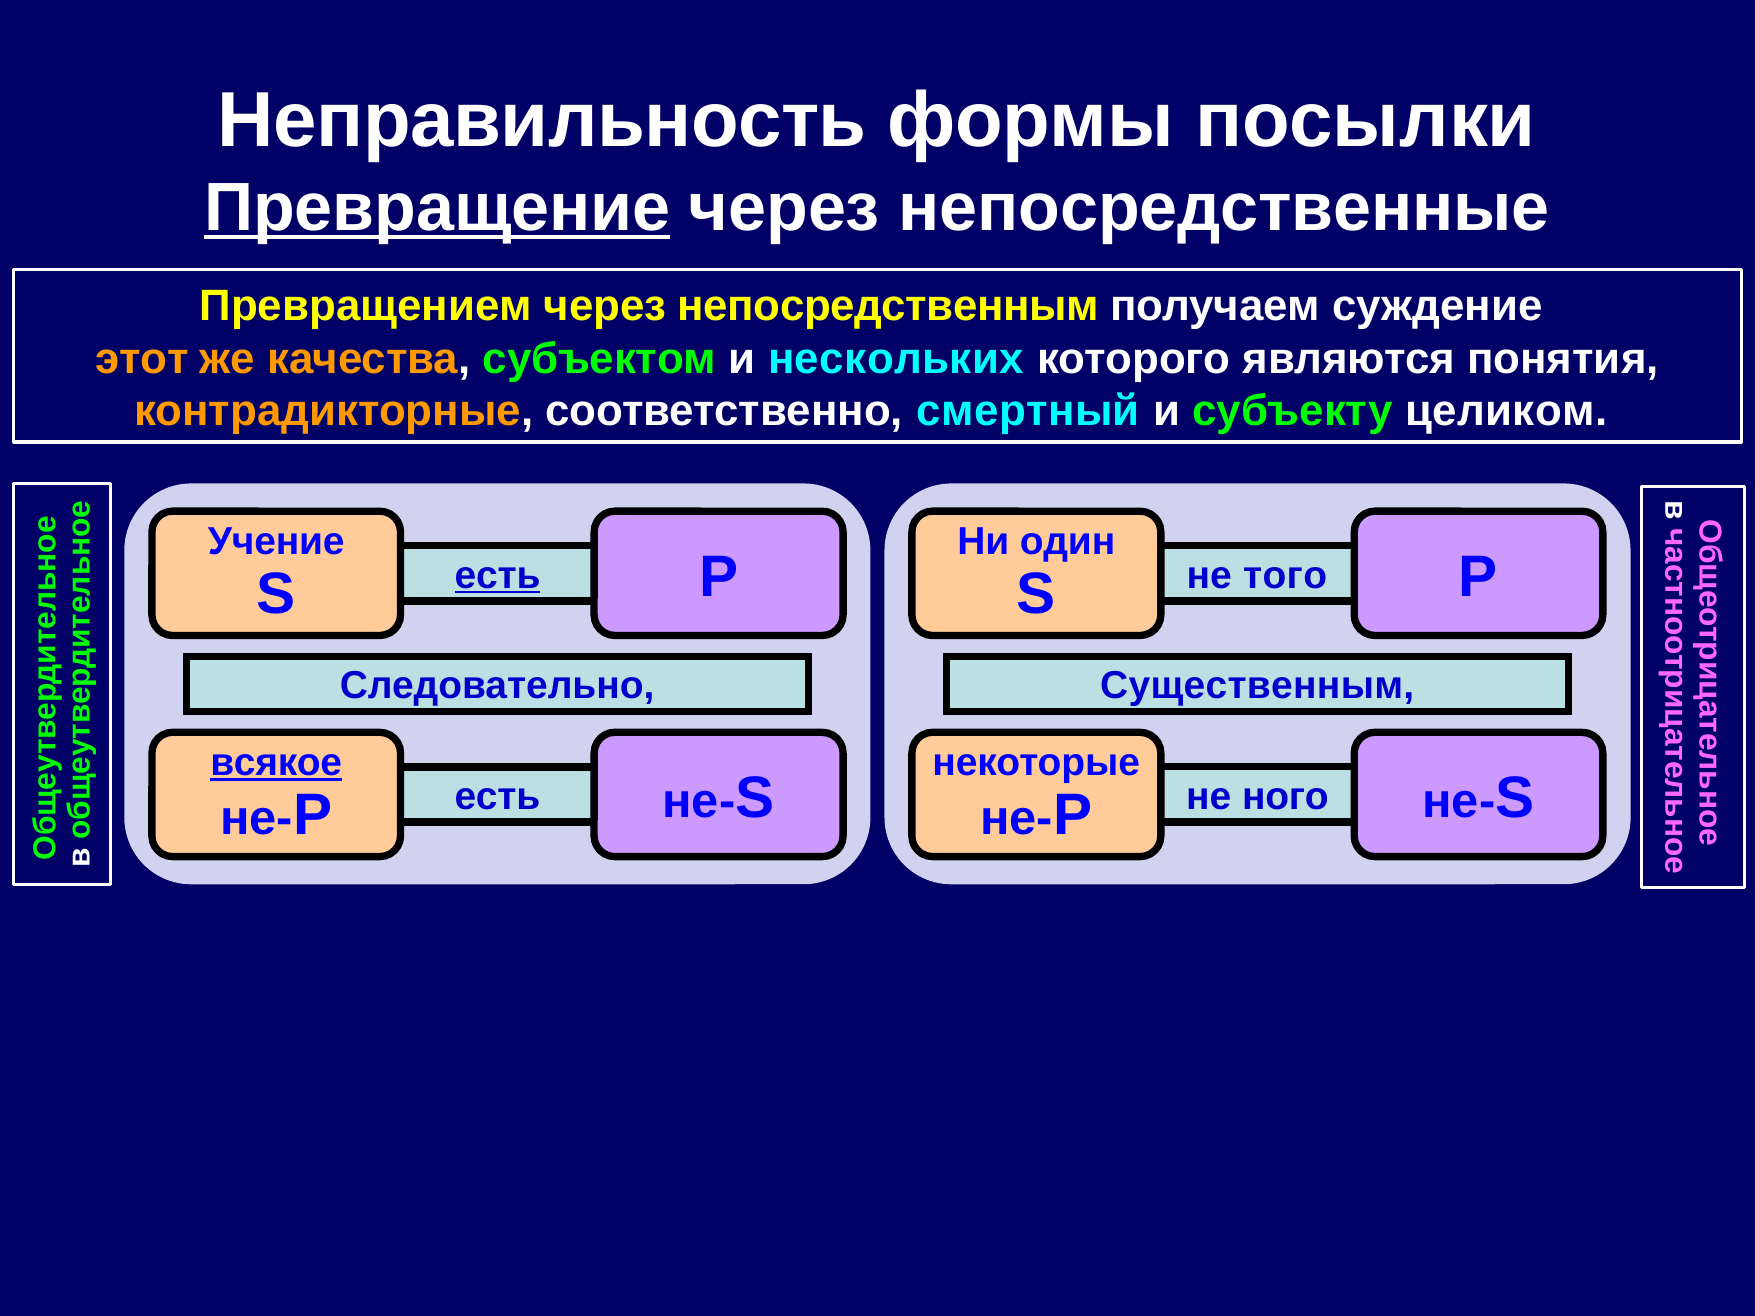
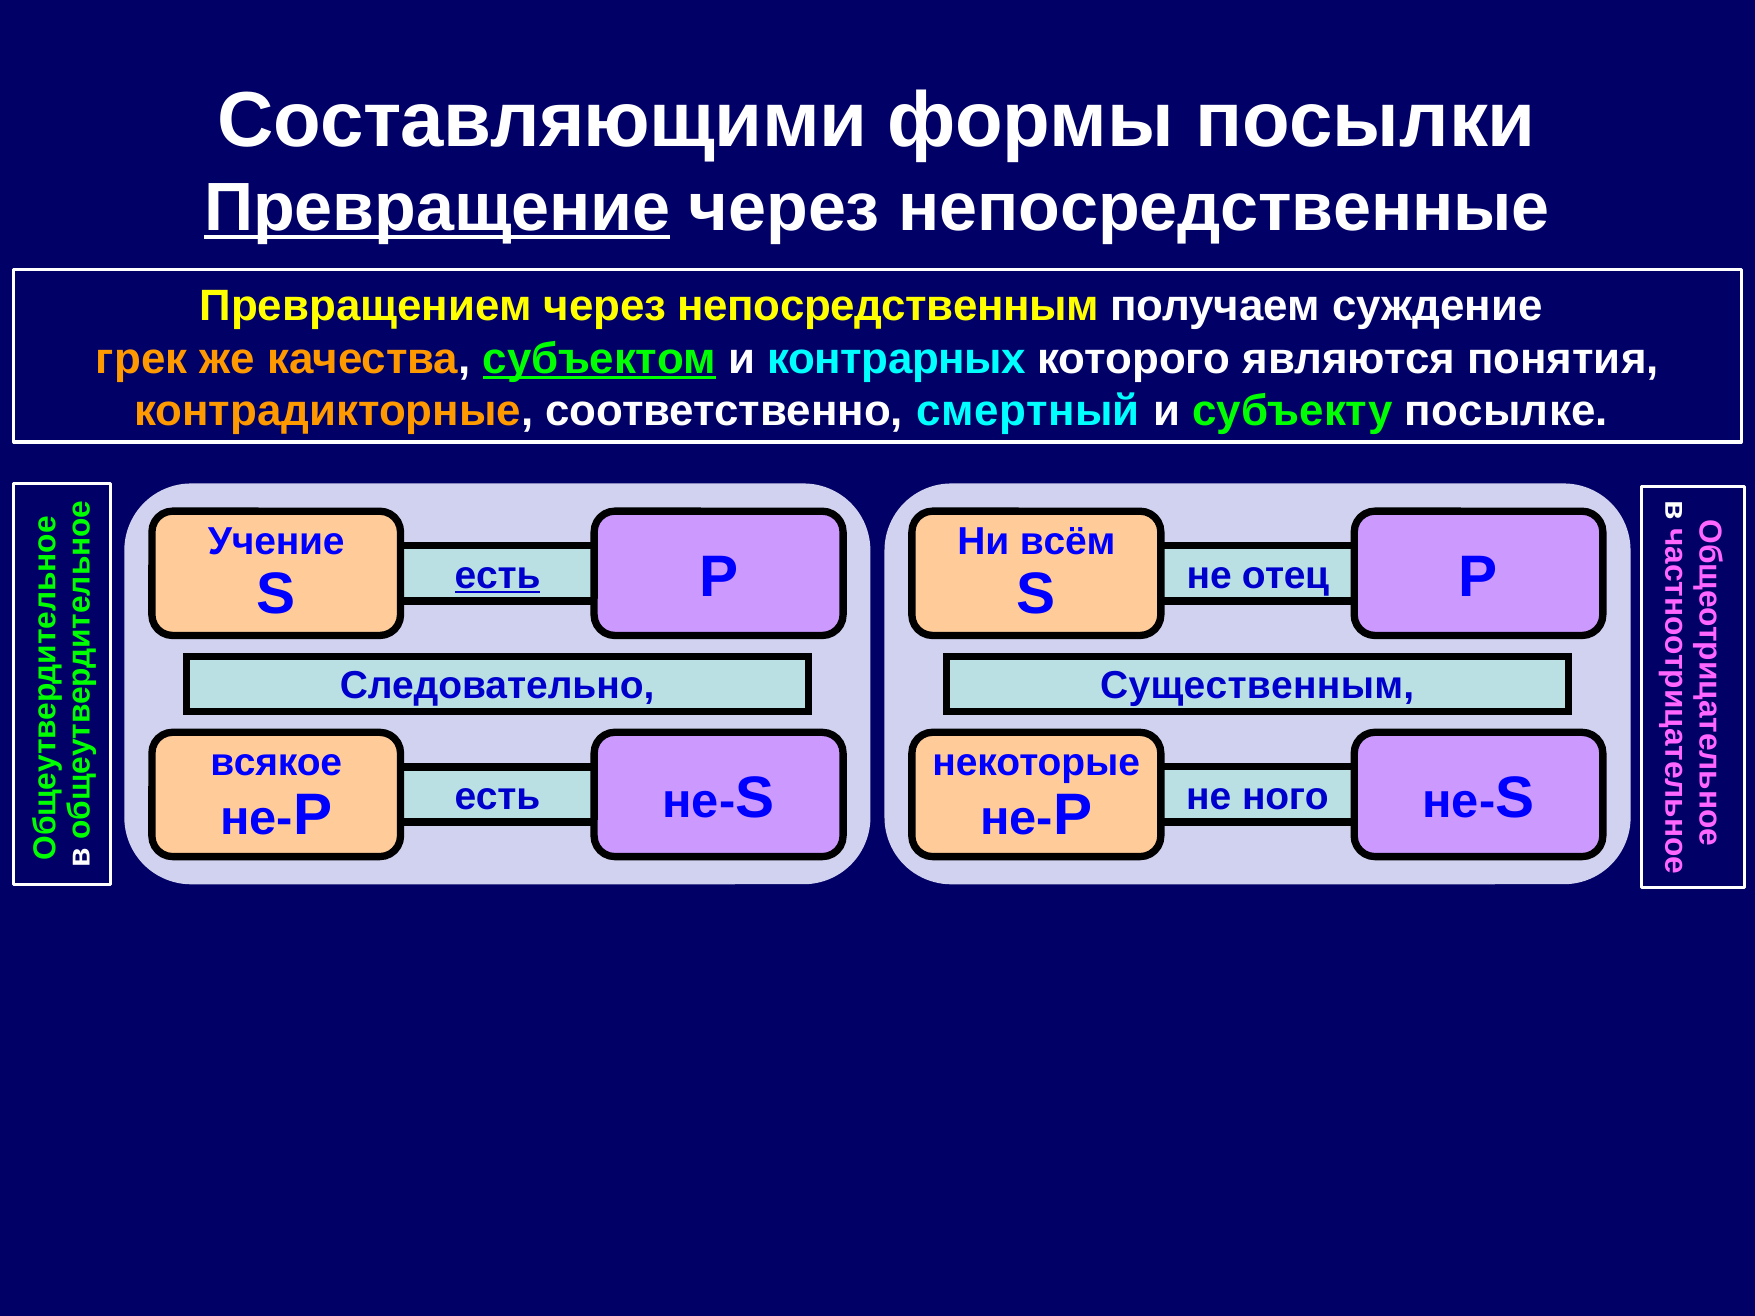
Неправильность: Неправильность -> Составляющими (542, 121)
этот: этот -> грек (142, 359)
субъектом underline: none -> present (599, 359)
нескольких: нескольких -> контрарных (897, 359)
целиком: целиком -> посылке (1506, 411)
один: один -> всём (1068, 542)
того: того -> отец (1285, 575)
всякое underline: present -> none (276, 763)
